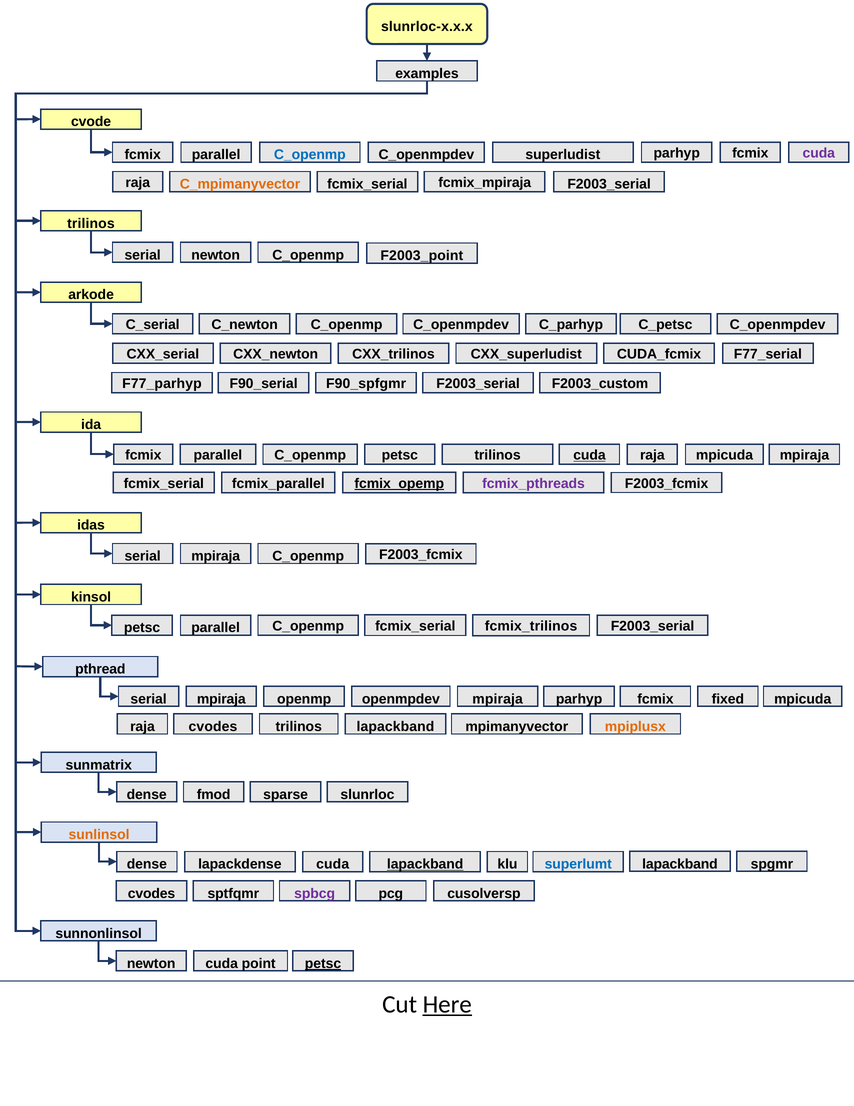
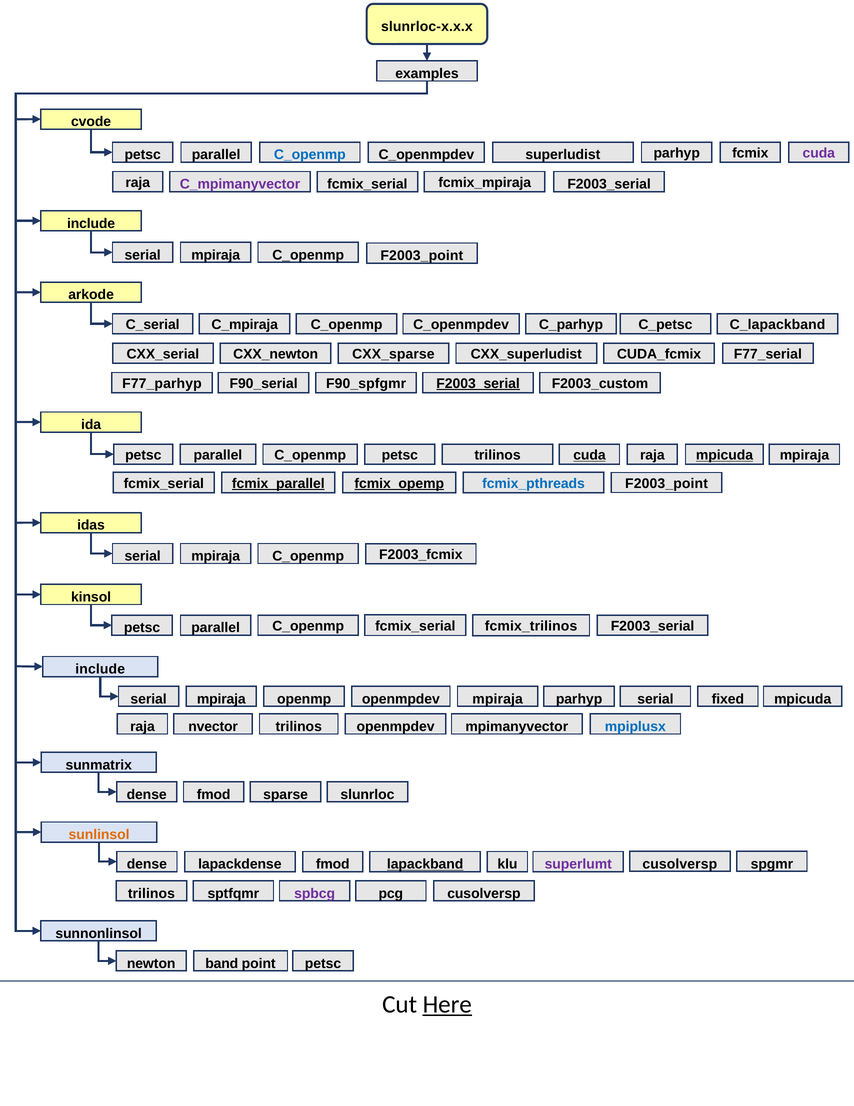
fcmix: fcmix -> petsc (143, 155)
C_mpimanyvector colour: orange -> purple (240, 184)
trilinos: trilinos -> include (91, 223)
newton: newton -> mpiraja (216, 255)
C_newton: C_newton -> C_mpiraja (245, 324)
C_petsc C_openmpdev: C_openmpdev -> C_lapackband (778, 324)
CXX_trilinos: CXX_trilinos -> CXX_sparse (393, 354)
F2003_serial underline: none -> present (478, 383)
fcmix: fcmix -> petsc (143, 455)
mpicuda underline: none -> present (724, 455)
F2003_fcmix: F2003_fcmix -> F2003_point (667, 483)
fcmix_parallel underline: none -> present (278, 483)
fcmix_pthreads colour: purple -> blue (534, 483)
pthread: pthread -> include (100, 669)
parhyp fcmix: fcmix -> serial (655, 698)
cvodes: cvodes -> nvector (213, 726)
trilinos lapackband: lapackband -> openmpdev (396, 726)
mpiplusx colour: orange -> blue (635, 726)
lapackband: lapackband -> cusolversp (680, 863)
cuda: cuda -> fmod (333, 864)
superlumt colour: blue -> purple (578, 864)
cvodes: cvodes -> trilinos (151, 893)
newton cuda: cuda -> band (222, 963)
petsc underline: present -> none (323, 963)
